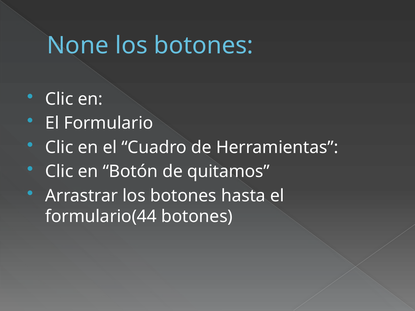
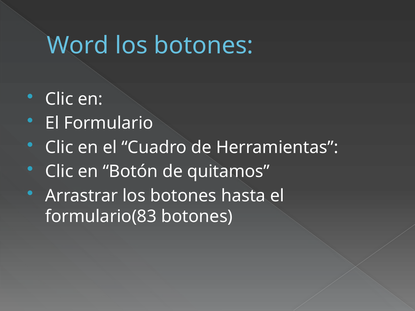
None: None -> Word (78, 46)
formulario(44: formulario(44 -> formulario(83 (101, 217)
